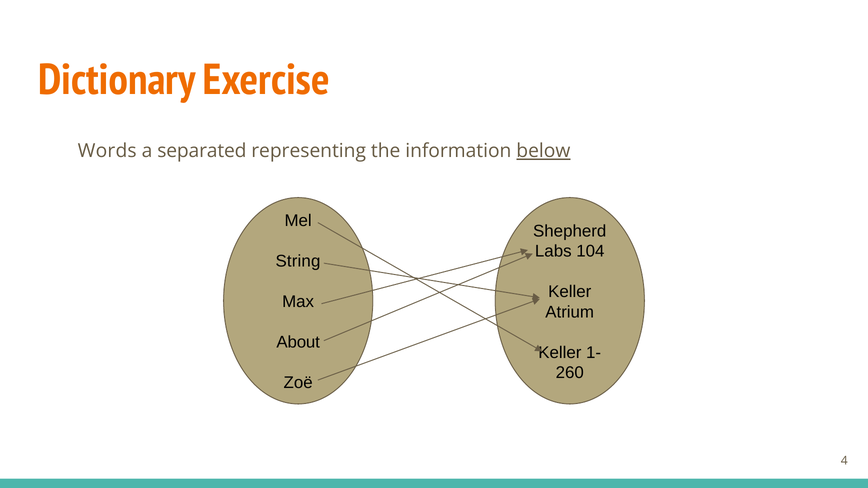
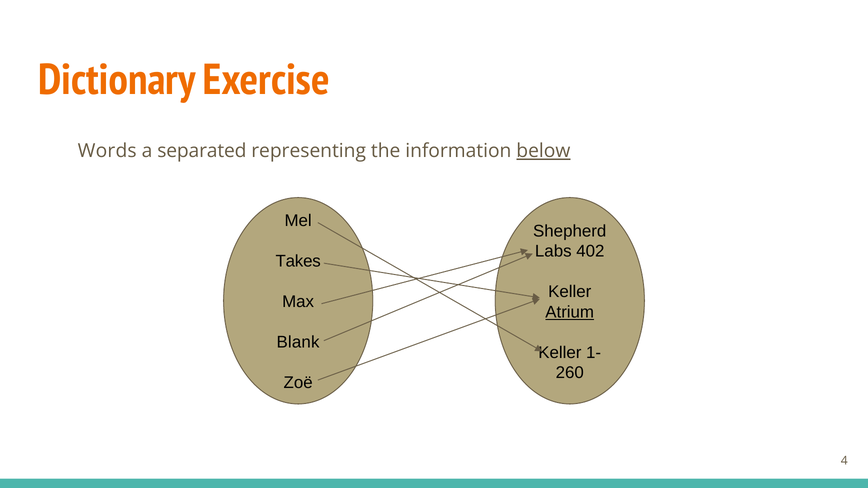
104: 104 -> 402 (590, 251)
String: String -> Takes (298, 262)
Atrium underline: none -> present (570, 312)
About: About -> Blank (298, 343)
